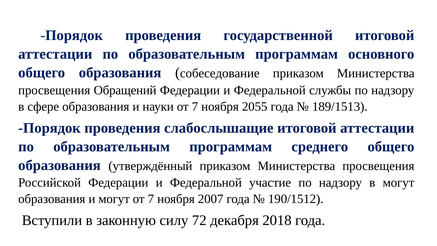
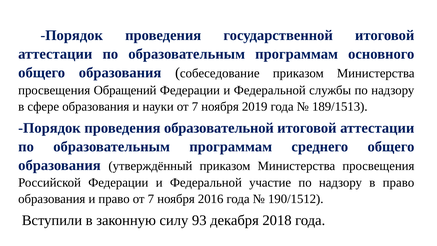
2055: 2055 -> 2019 (255, 106)
слабослышащие: слабослышащие -> образовательной (219, 128)
в могут: могут -> право (398, 183)
и могут: могут -> право (114, 199)
2007: 2007 -> 2016 (211, 199)
72: 72 -> 93 (199, 220)
